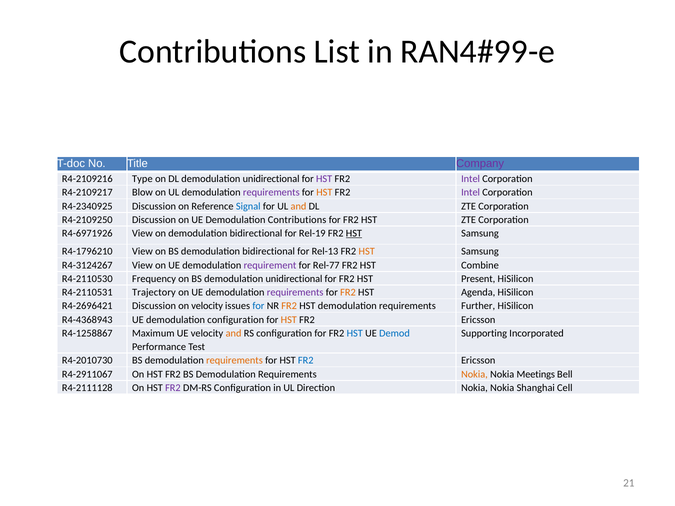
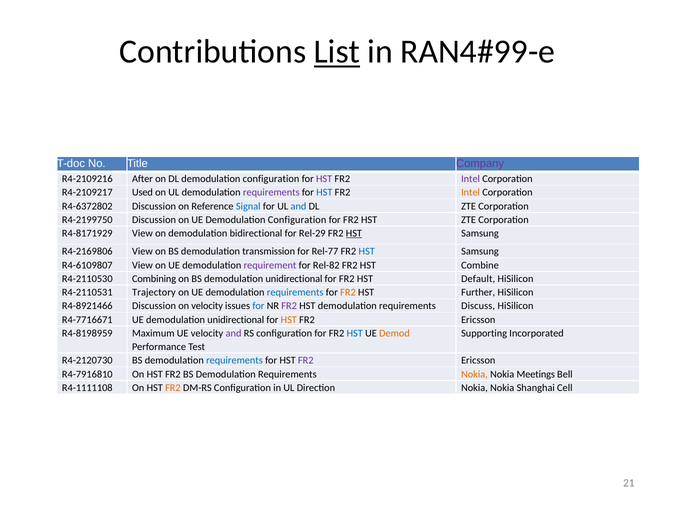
List underline: none -> present (337, 52)
Type: Type -> After (142, 179)
DL demodulation unidirectional: unidirectional -> configuration (271, 179)
Blow: Blow -> Used (142, 193)
HST colour: orange -> blue (324, 193)
Intel colour: purple -> orange (471, 193)
R4-2340925: R4-2340925 -> R4-6372802 (87, 206)
and colour: orange -> blue (298, 206)
R4-2109250: R4-2109250 -> R4-2199750 (87, 220)
UE Demodulation Contributions: Contributions -> Configuration (297, 220)
R4-6971926: R4-6971926 -> R4-8171929 (87, 234)
Rel-19: Rel-19 -> Rel-29 (312, 234)
R4-1796210: R4-1796210 -> R4-2169806 (87, 252)
BS demodulation bidirectional: bidirectional -> transmission (269, 252)
Rel-13: Rel-13 -> Rel-77 (325, 252)
HST colour: orange -> blue (367, 252)
R4-3124267: R4-3124267 -> R4-6109807 (87, 265)
Rel-77: Rel-77 -> Rel-82 (326, 265)
Frequency: Frequency -> Combining (154, 279)
Present: Present -> Default (478, 279)
requirements colour: purple -> blue (295, 293)
Agenda: Agenda -> Further (478, 293)
R4-2696421: R4-2696421 -> R4-8921466 (87, 306)
FR2 colour: orange -> purple (289, 306)
Further: Further -> Discuss (478, 306)
R4-4368943: R4-4368943 -> R4-7716671 (87, 320)
UE demodulation configuration: configuration -> unidirectional (236, 320)
R4-1258867: R4-1258867 -> R4-8198959 (87, 333)
and colour: orange -> purple (234, 333)
Demod colour: blue -> orange (394, 333)
R4-2010730: R4-2010730 -> R4-2120730 (87, 361)
requirements colour: orange -> blue (234, 361)
FR2 colour: blue -> purple (306, 361)
R4-2911067: R4-2911067 -> R4-7916810 (87, 374)
R4-2111128: R4-2111128 -> R4-1111108 (87, 388)
FR2 colour: purple -> orange (173, 388)
